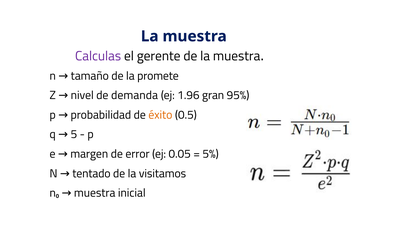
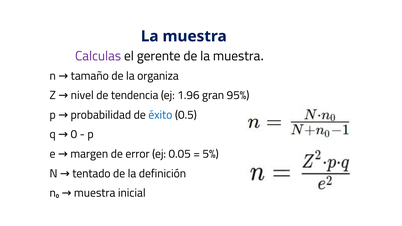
promete: promete -> organiza (158, 76)
demanda: demanda -> tendencia (135, 95)
éxito colour: orange -> blue (160, 115)
5: 5 -> 0 (74, 135)
visitamos: visitamos -> definición (162, 174)
